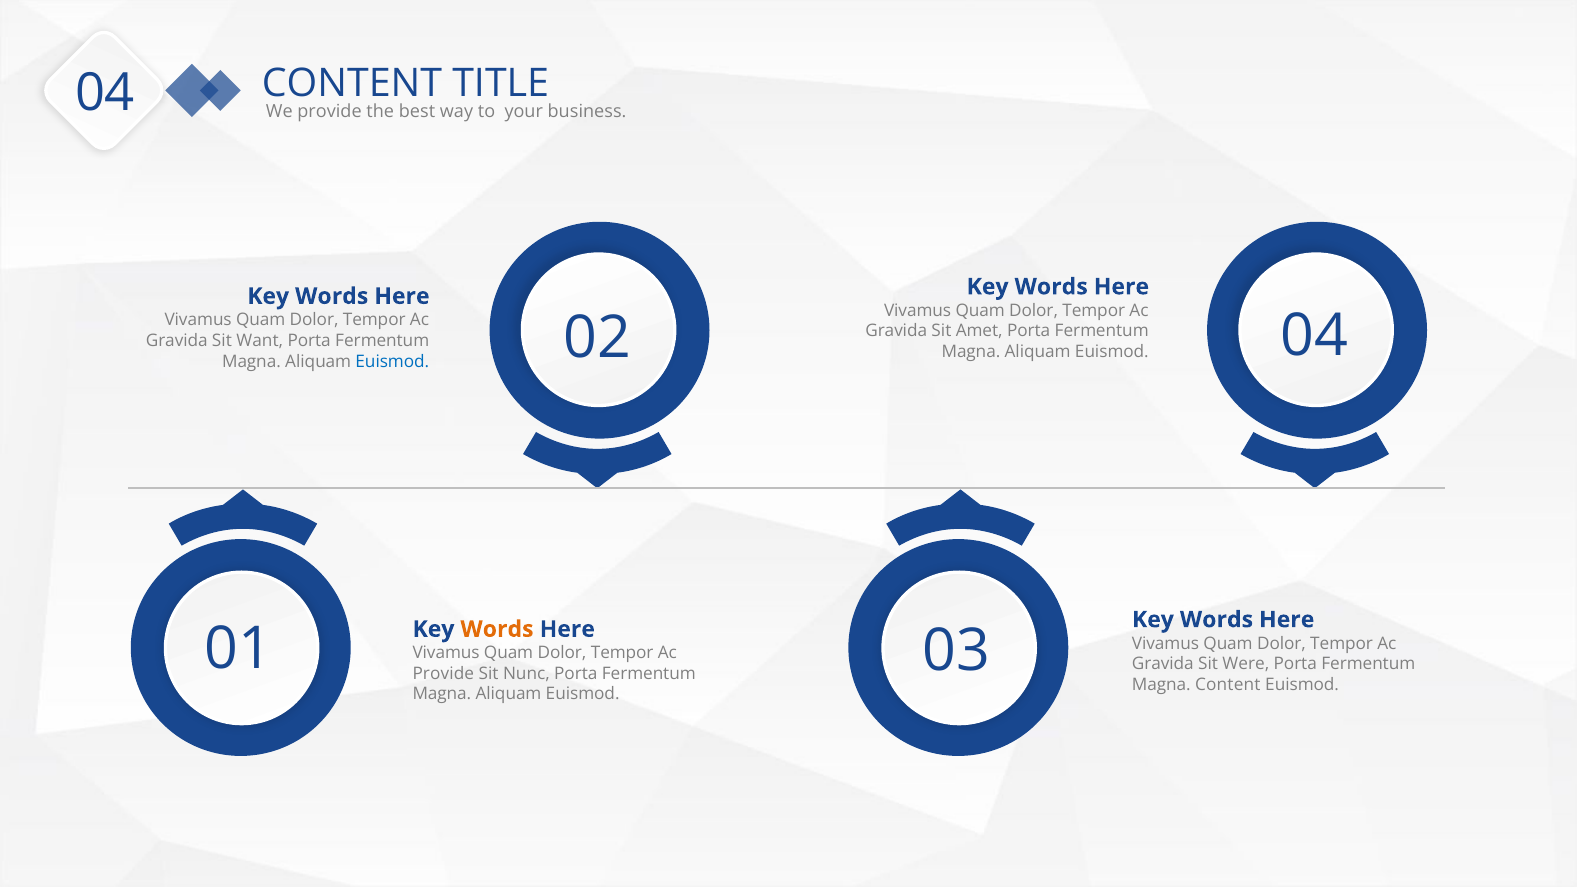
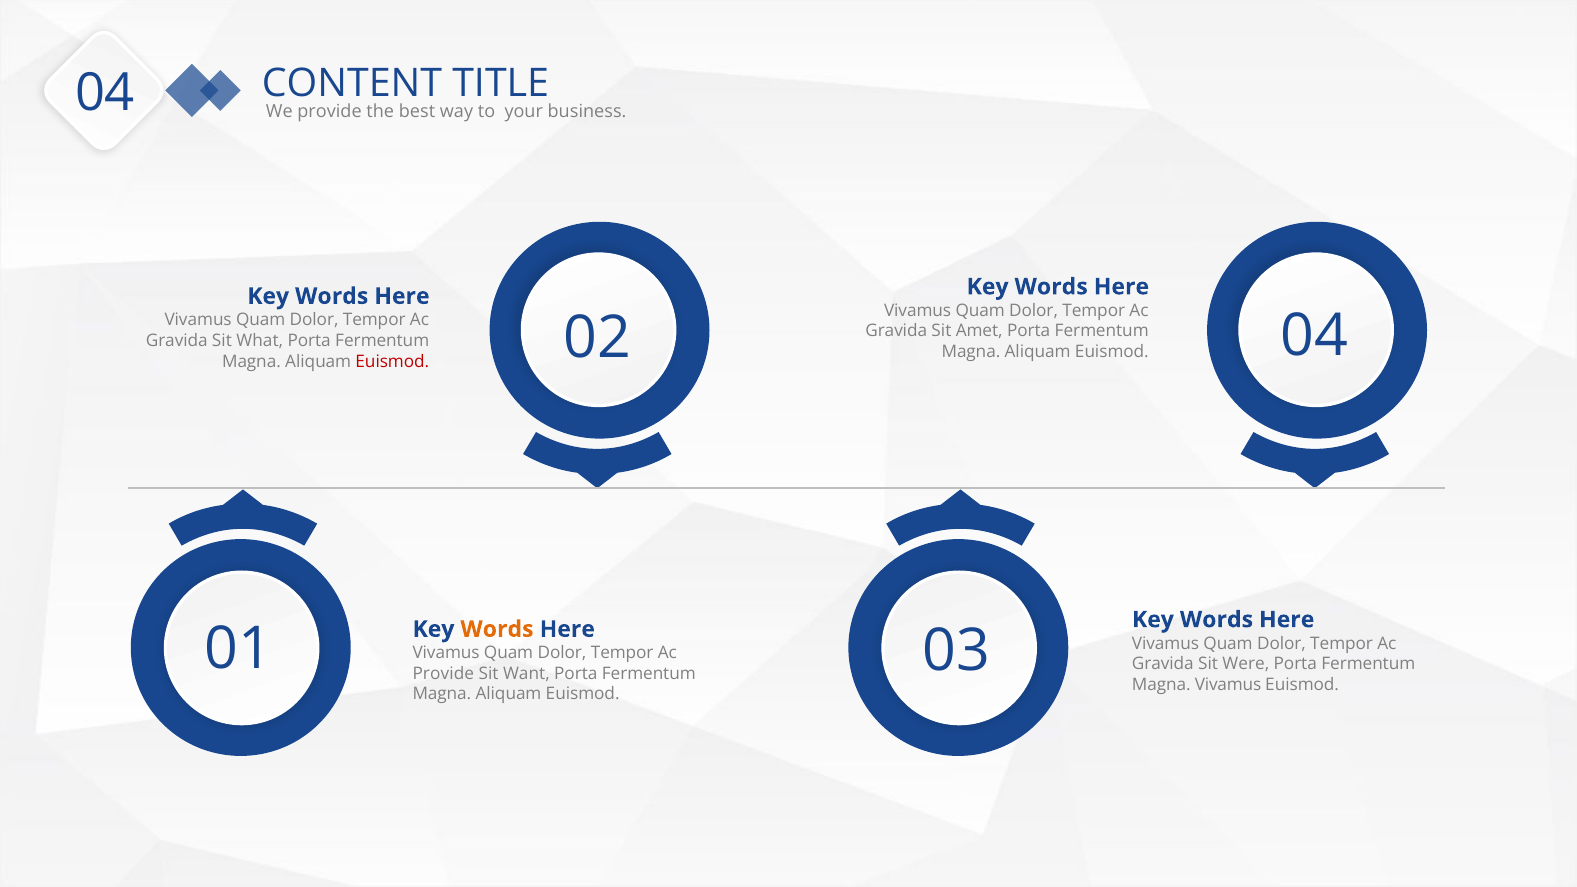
Want: Want -> What (260, 341)
Euismod colour: blue -> red (392, 361)
Nunc: Nunc -> Want (526, 674)
Magna Content: Content -> Vivamus (1228, 685)
